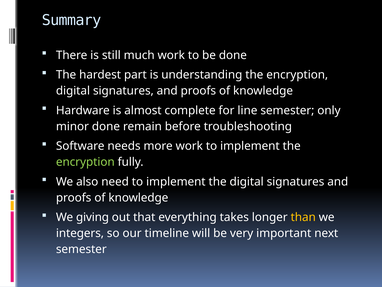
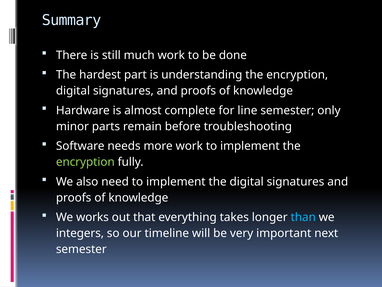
minor done: done -> parts (106, 126)
giving: giving -> works (92, 217)
than colour: yellow -> light blue (303, 217)
